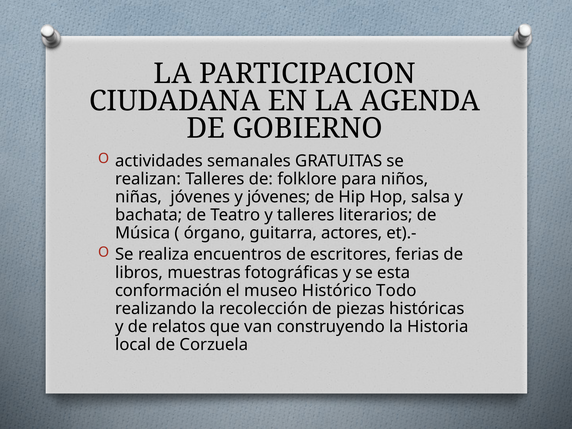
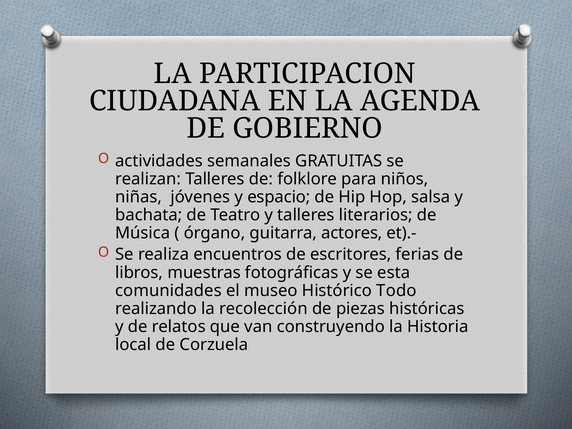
y jóvenes: jóvenes -> espacio (279, 197)
conformación: conformación -> comunidades (168, 291)
